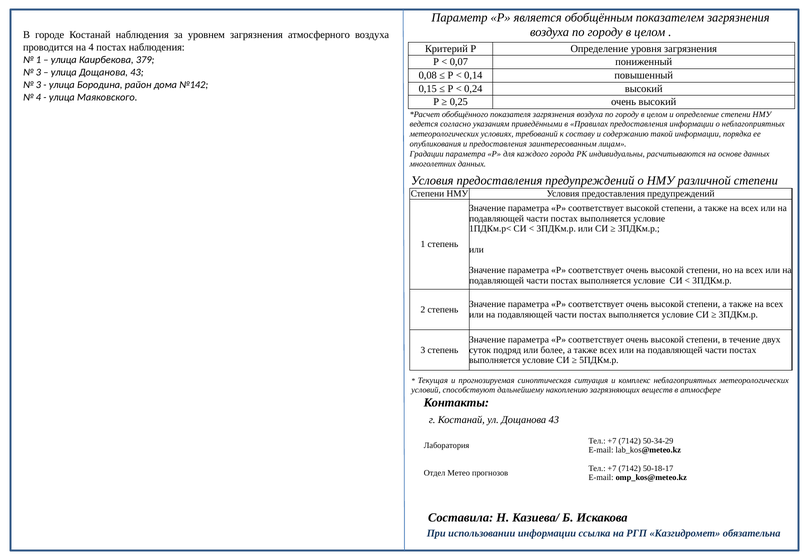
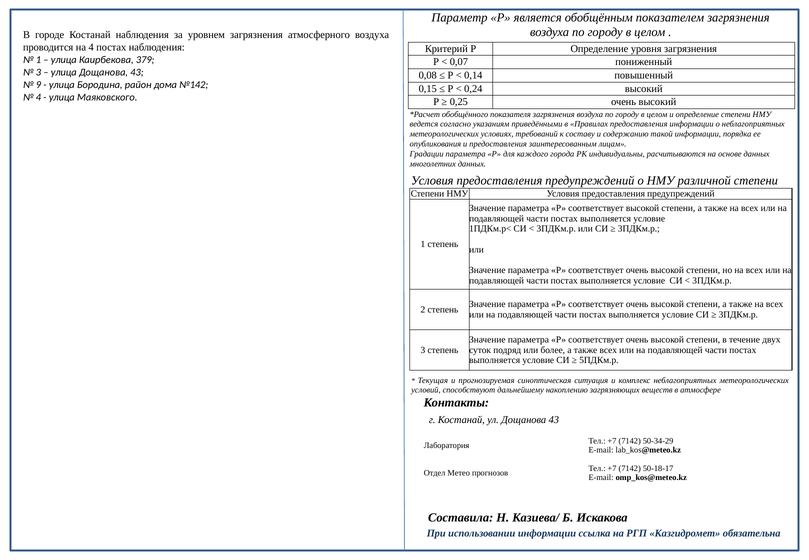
3: 3 -> 9 (38, 85)
